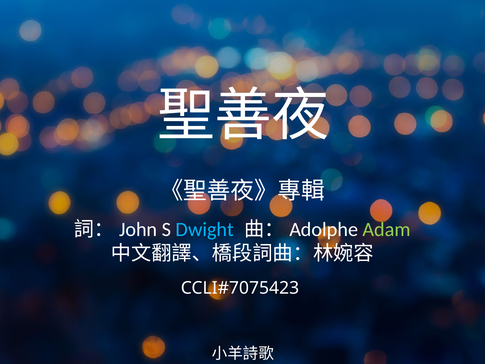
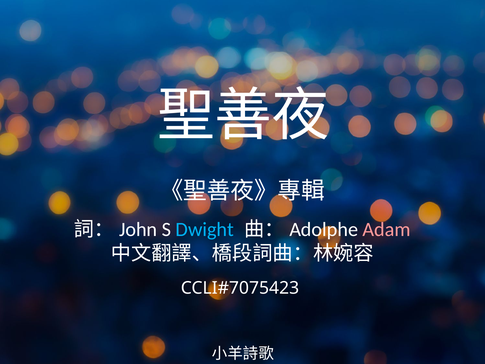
Adam colour: light green -> pink (387, 229)
